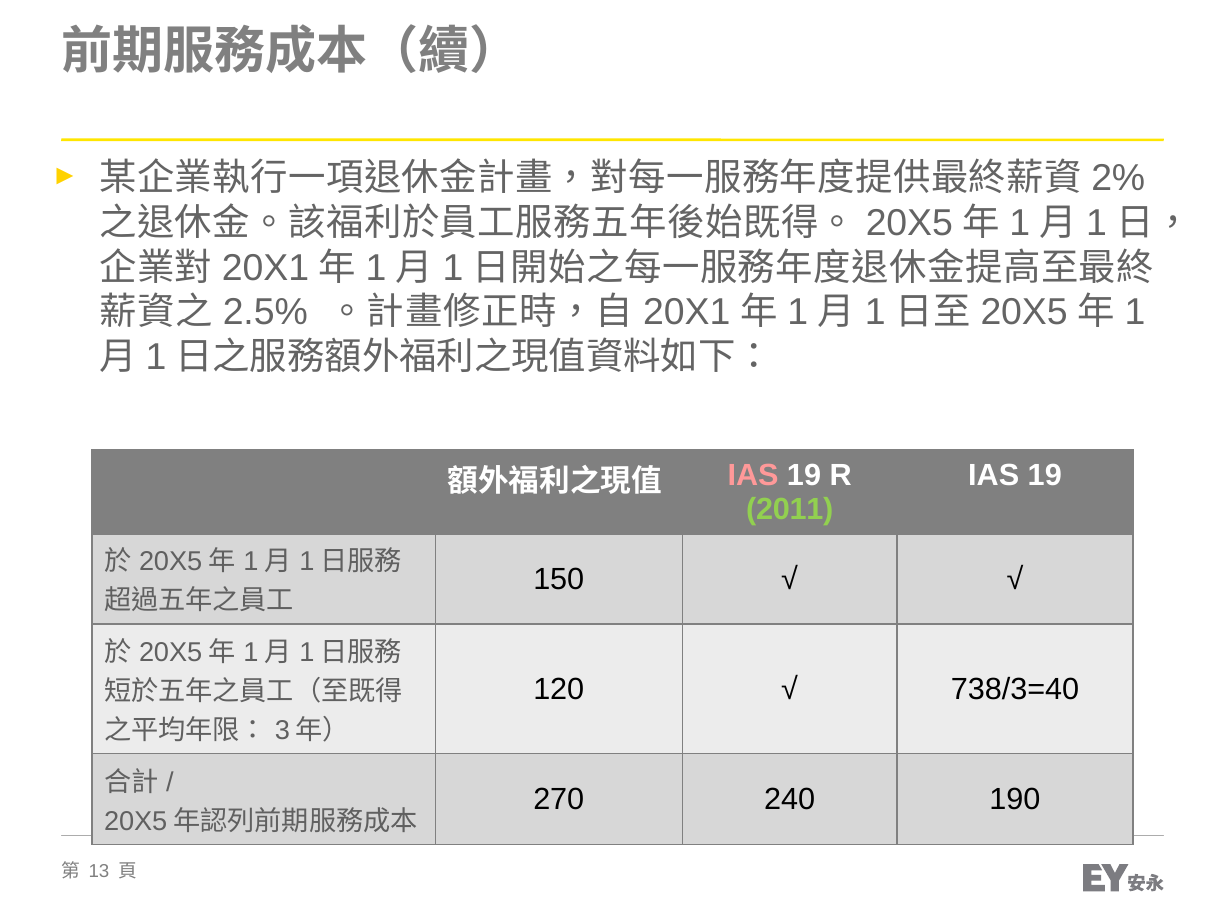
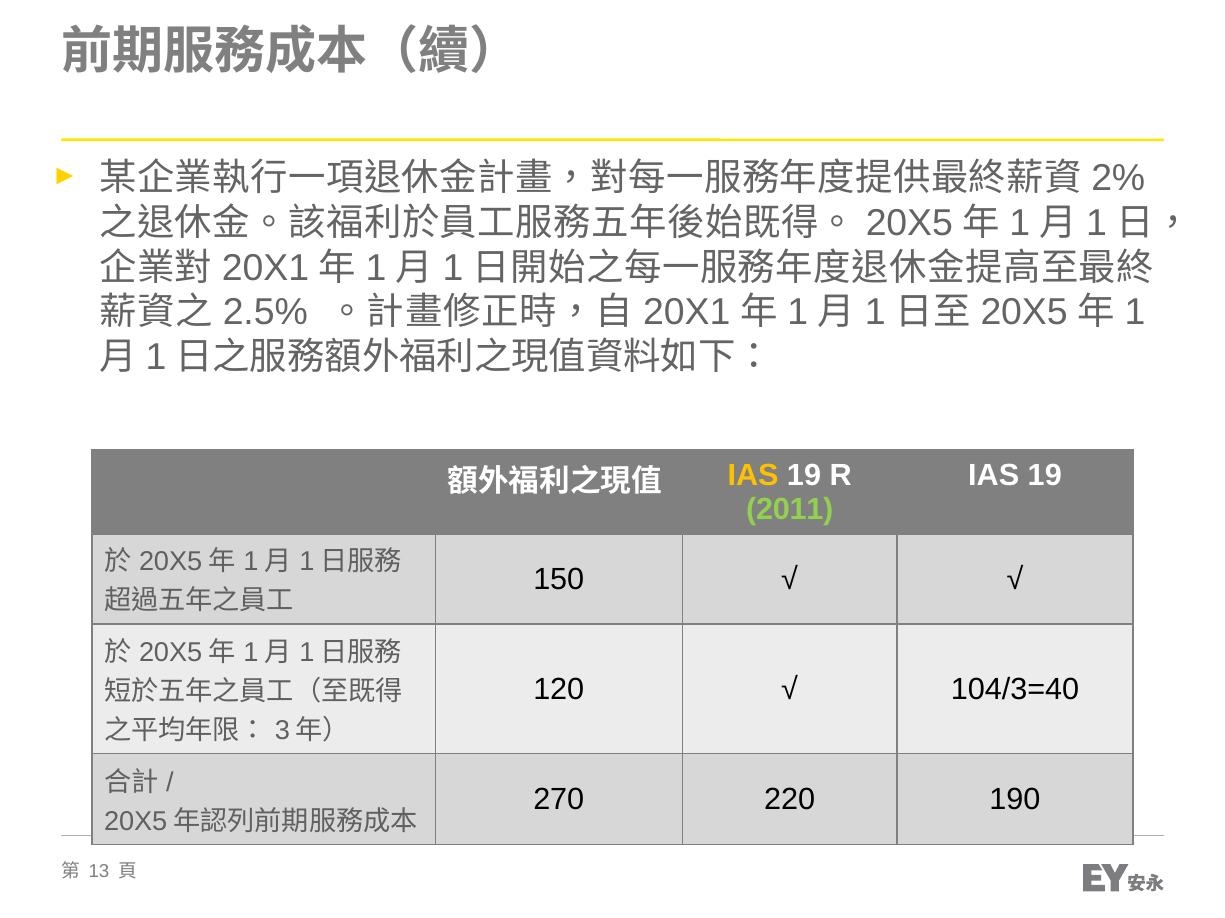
IAS colour: pink -> yellow (753, 475)
738/3=40: 738/3=40 -> 104/3=40 (1015, 690)
240: 240 -> 220 (790, 800)
